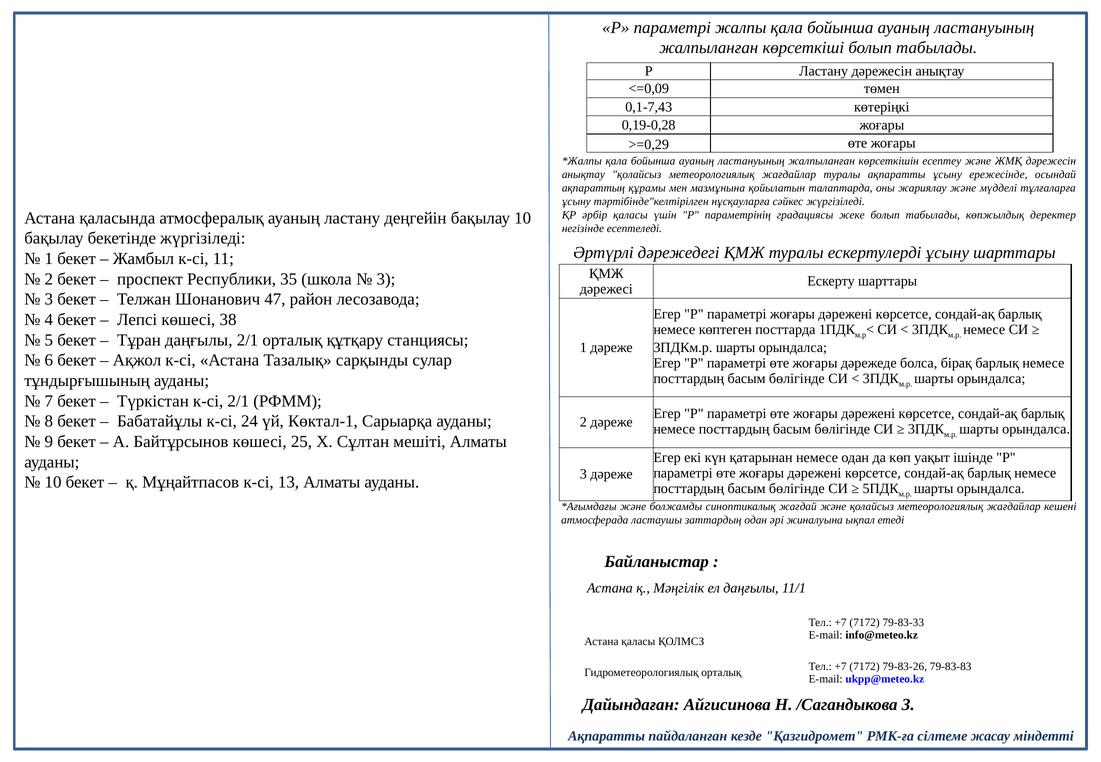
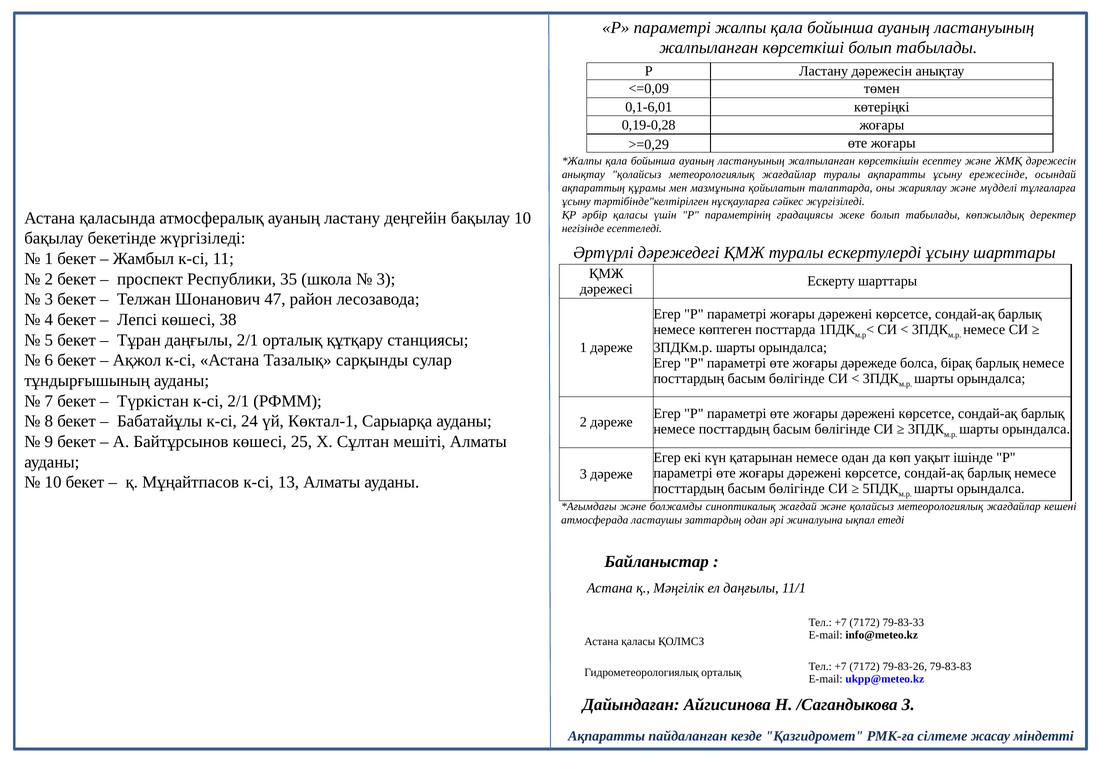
0,1-7,43: 0,1-7,43 -> 0,1-6,01 (649, 107)
